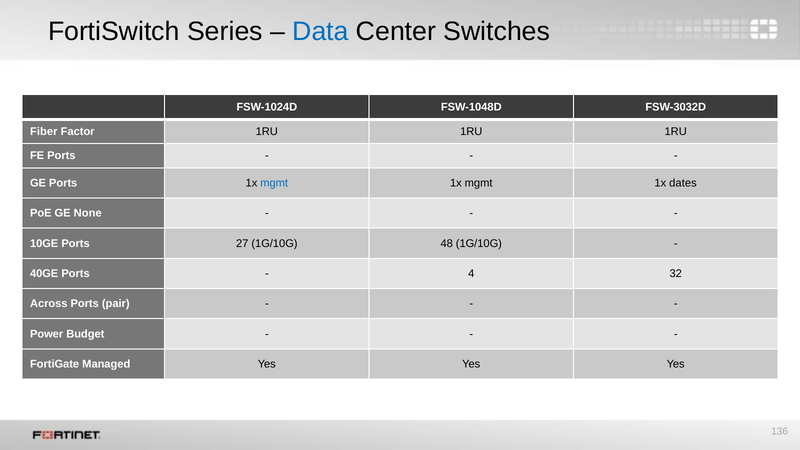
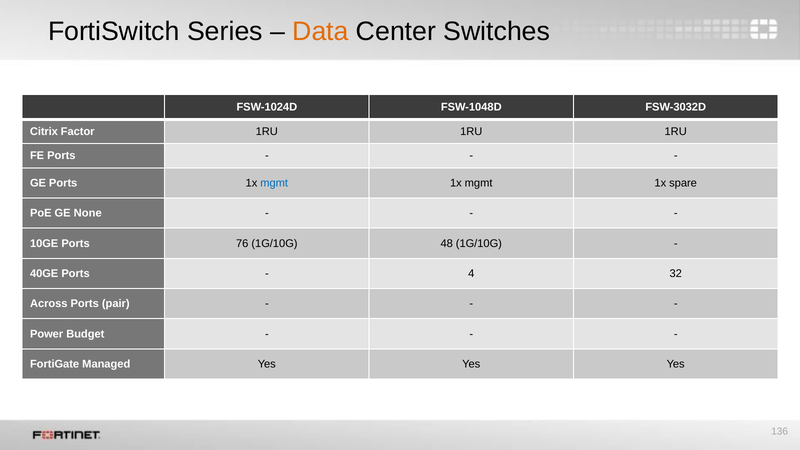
Data colour: blue -> orange (320, 31)
Fiber: Fiber -> Citrix (44, 132)
dates: dates -> spare (683, 183)
27: 27 -> 76 (242, 243)
